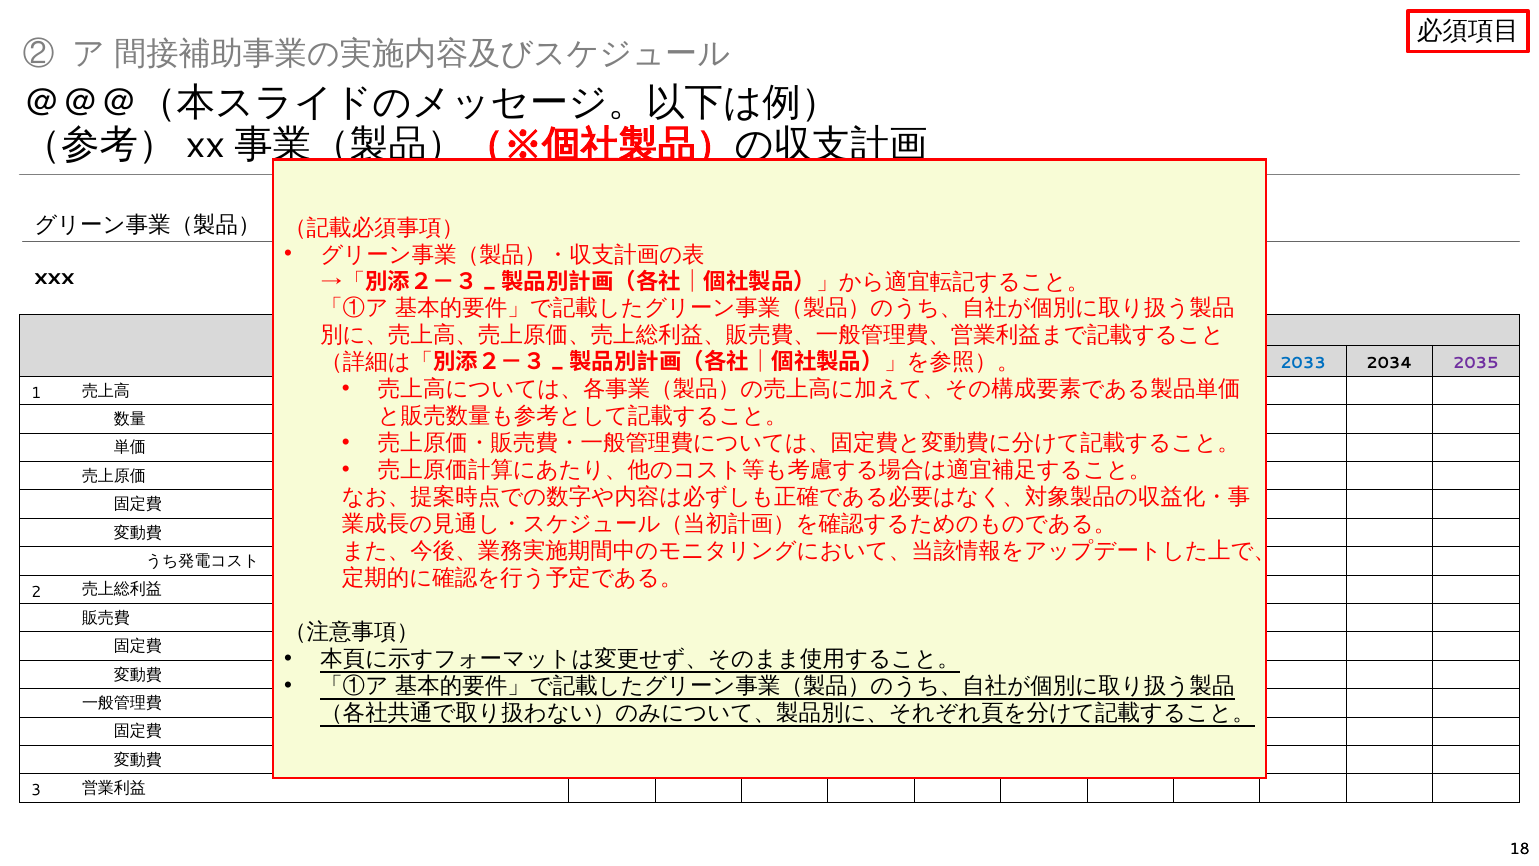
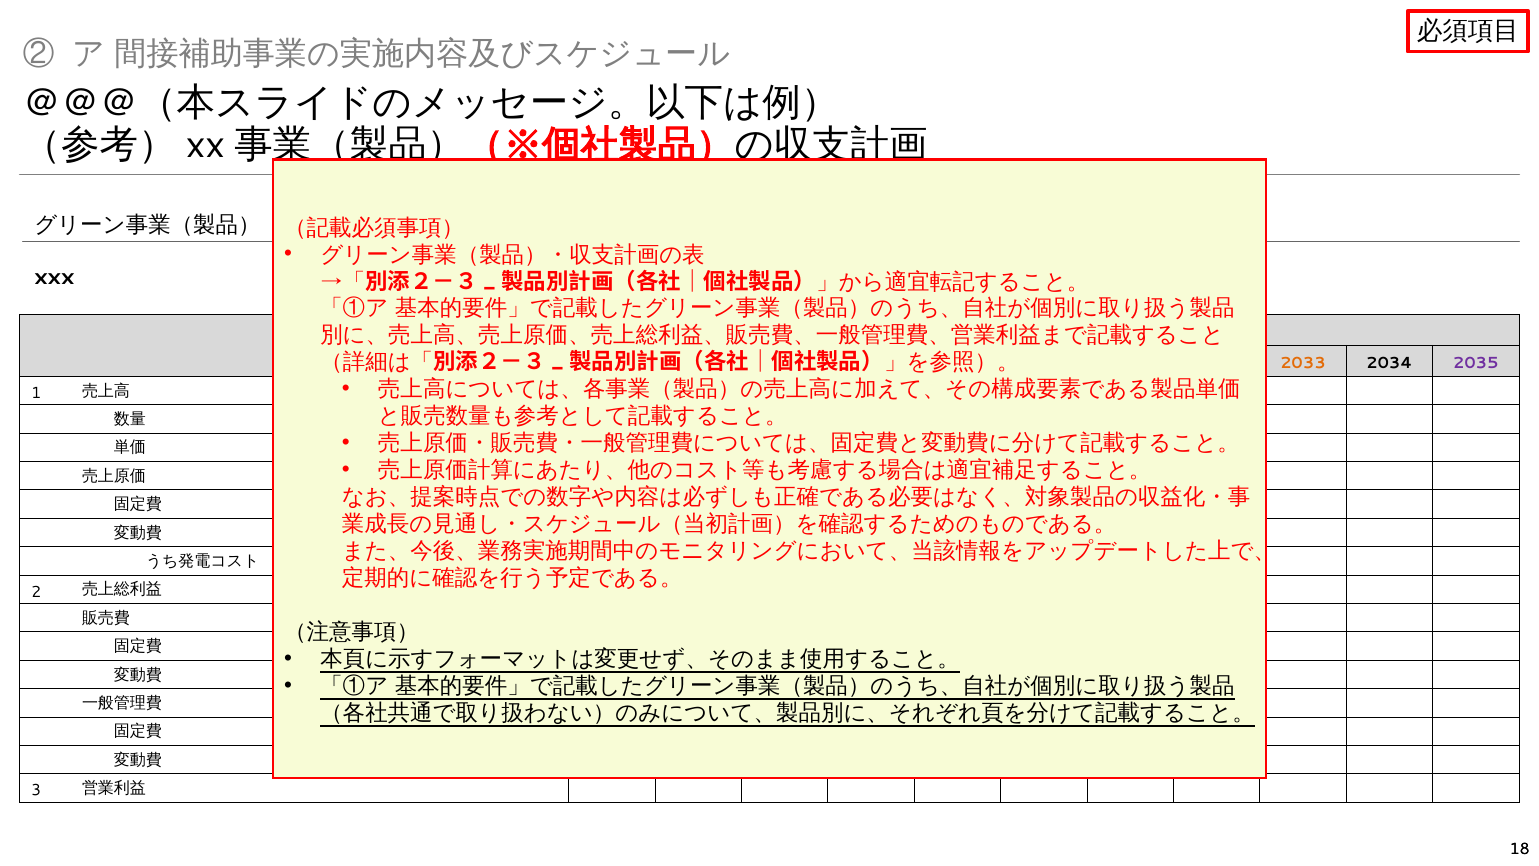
2033 colour: blue -> orange (1303, 363)
